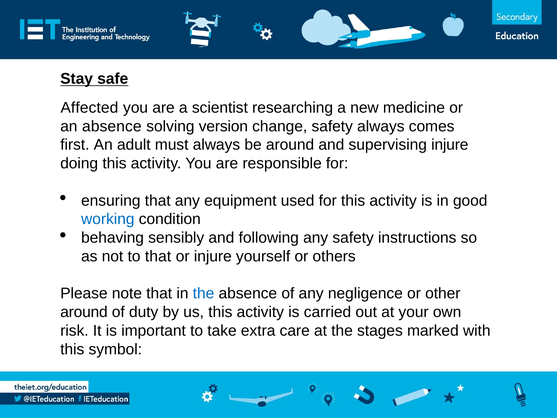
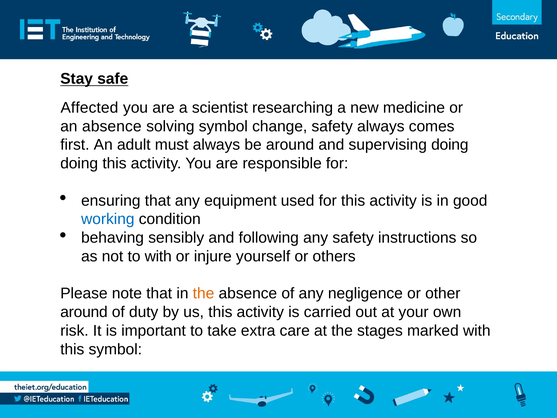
solving version: version -> symbol (223, 126)
supervising injure: injure -> doing (450, 145)
to that: that -> with (158, 256)
the colour: blue -> orange (204, 293)
